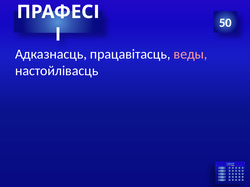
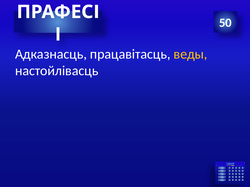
веды colour: pink -> yellow (191, 54)
